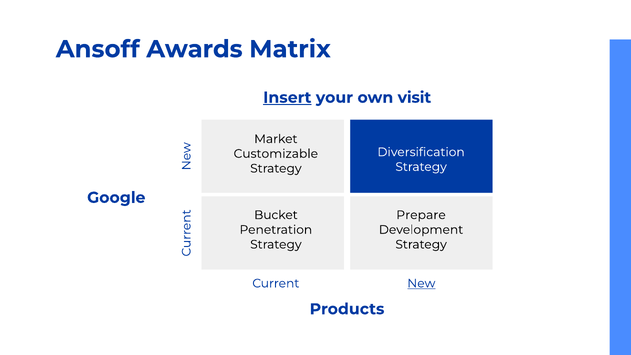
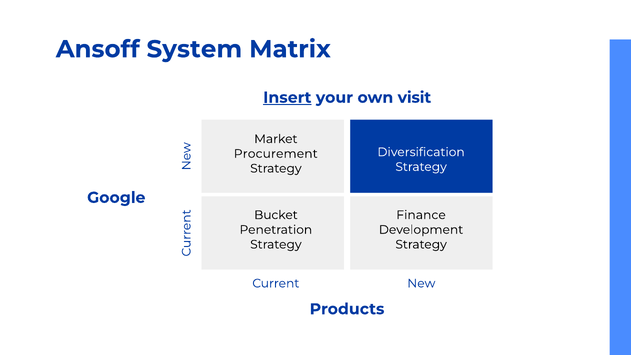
Awards: Awards -> System (194, 49)
Customizable: Customizable -> Procurement (276, 154)
Prepare: Prepare -> Finance (421, 215)
New underline: present -> none (421, 283)
